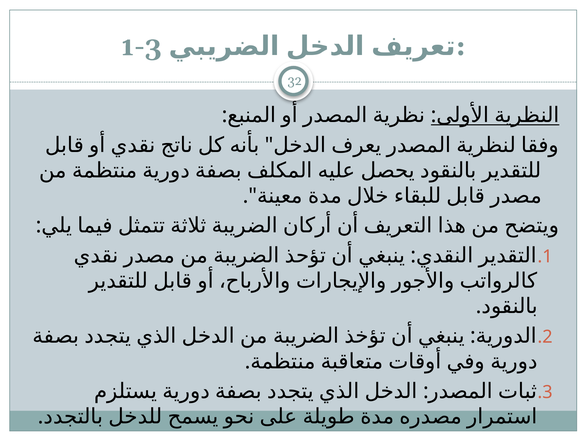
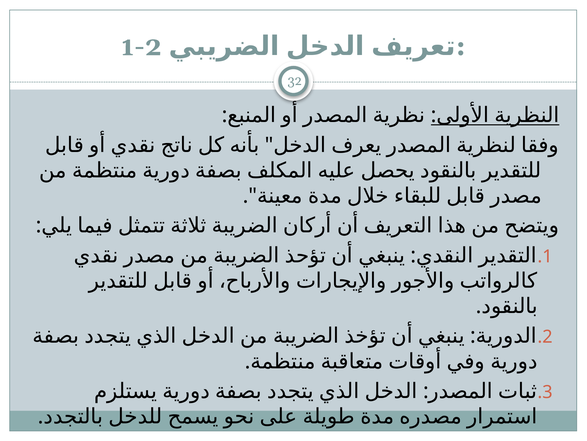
1-3: 1-3 -> 1-2 (141, 46)
